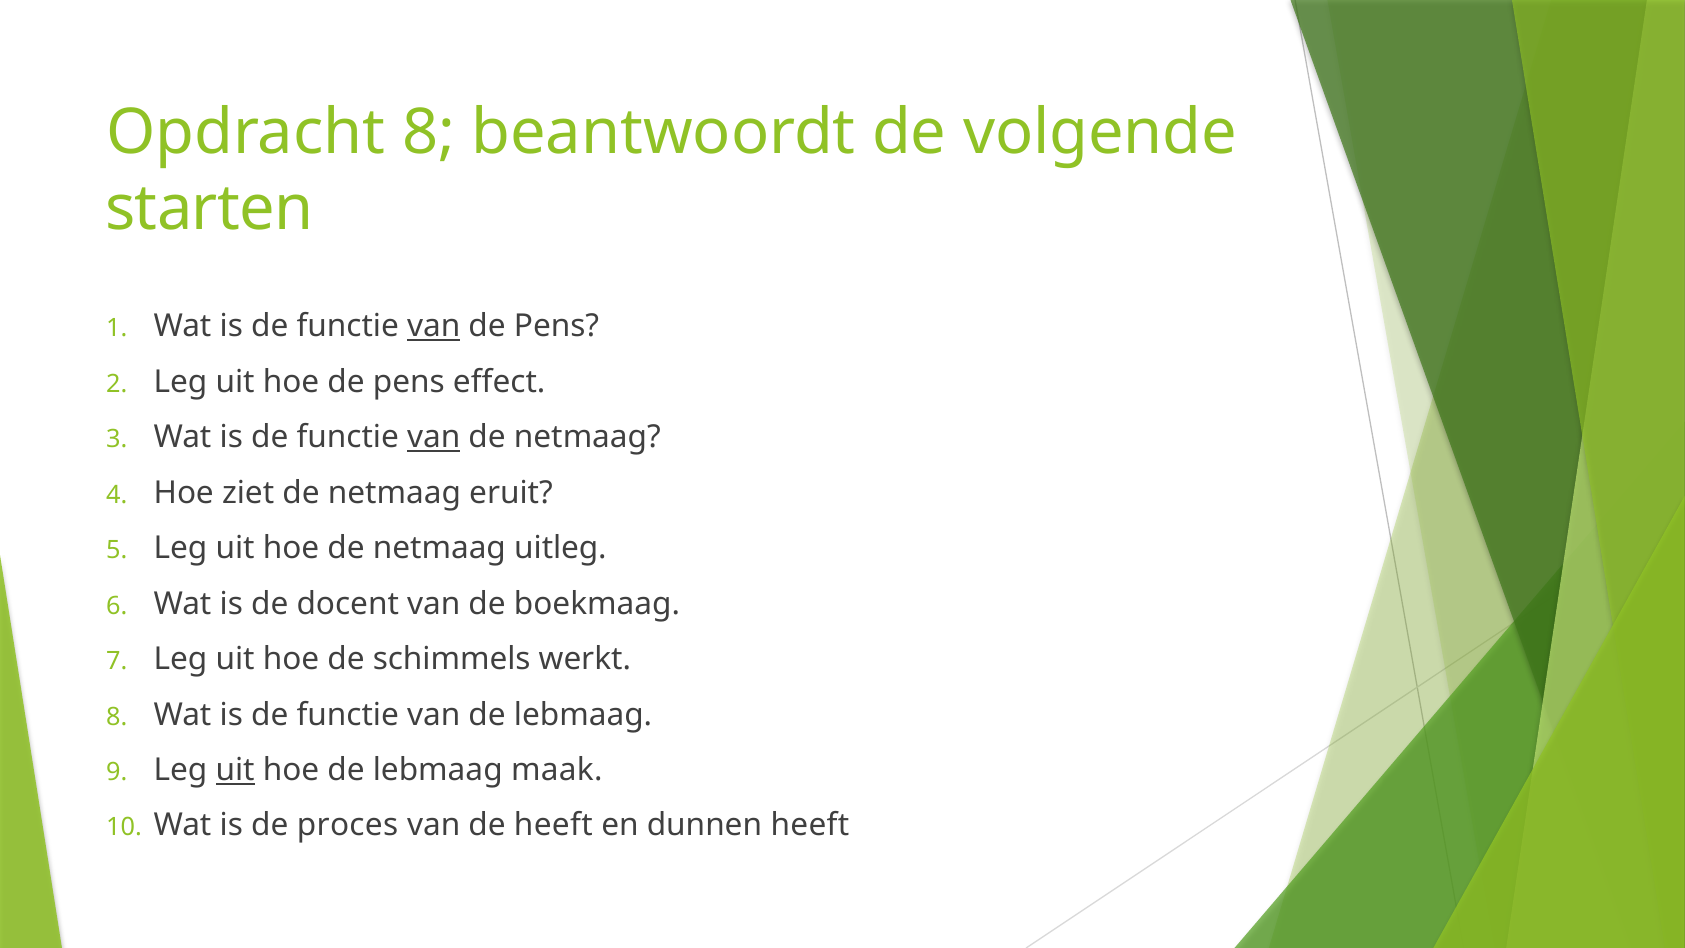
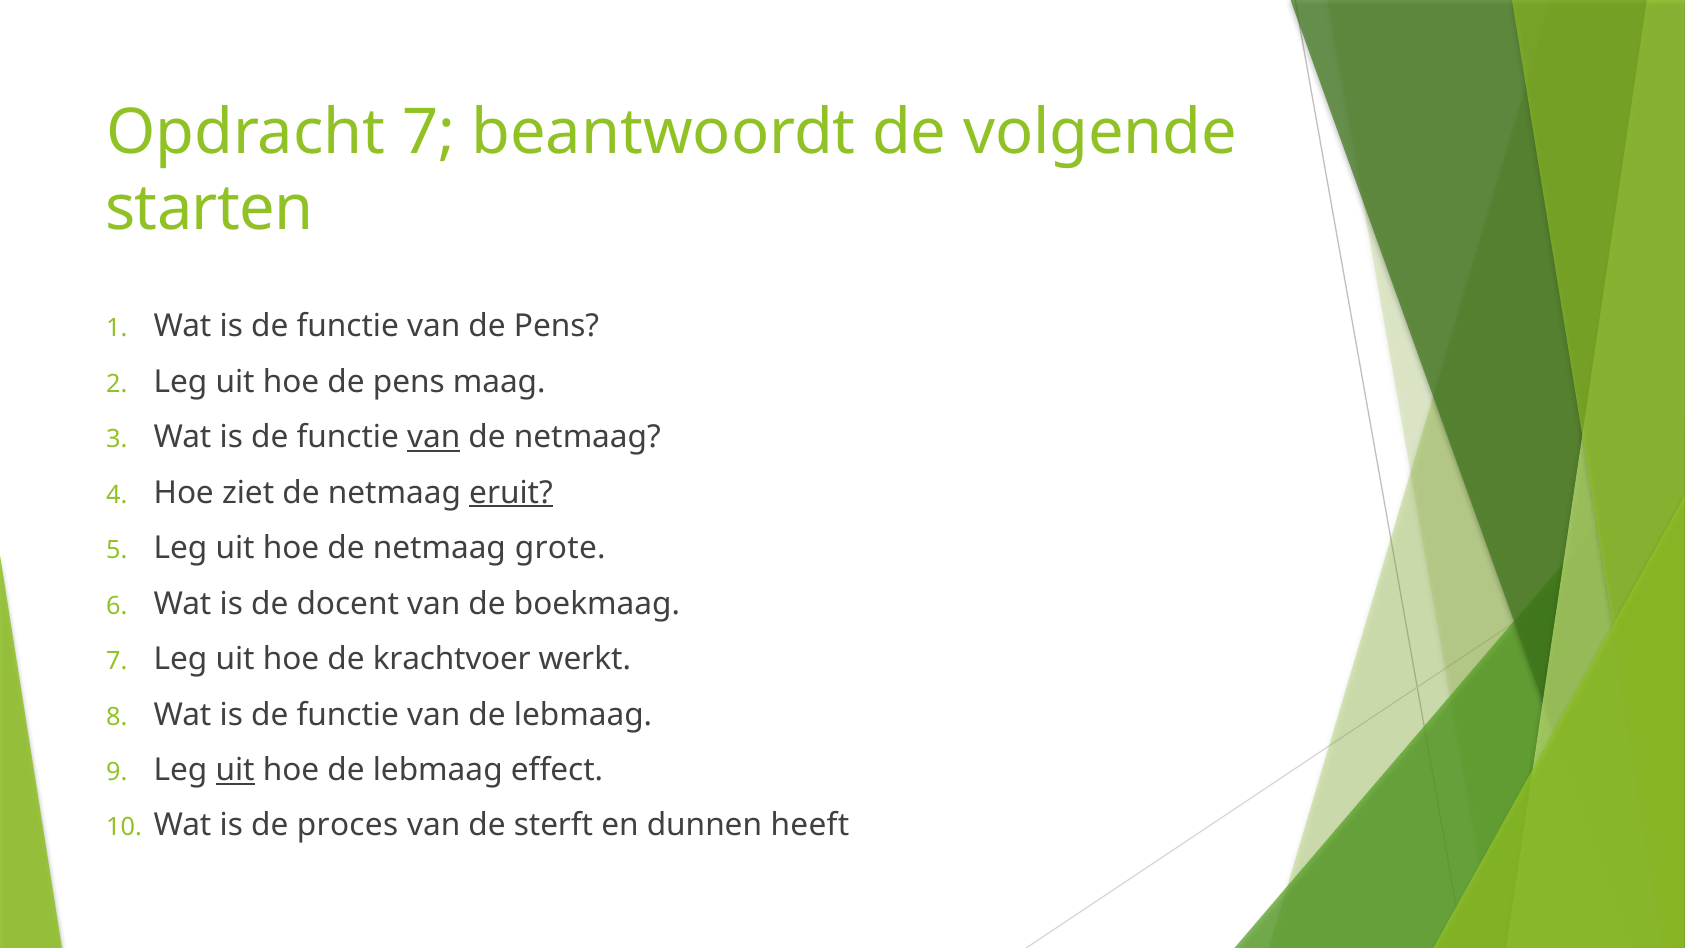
Opdracht 8: 8 -> 7 (429, 133)
van underline: present -> none (434, 326)
effect: effect -> maag (499, 382)
eruit underline: none -> present (511, 493)
uitleg: uitleg -> grote (560, 548)
schimmels: schimmels -> krachtvoer (452, 659)
maak: maak -> effect (557, 770)
de heeft: heeft -> sterft (554, 825)
